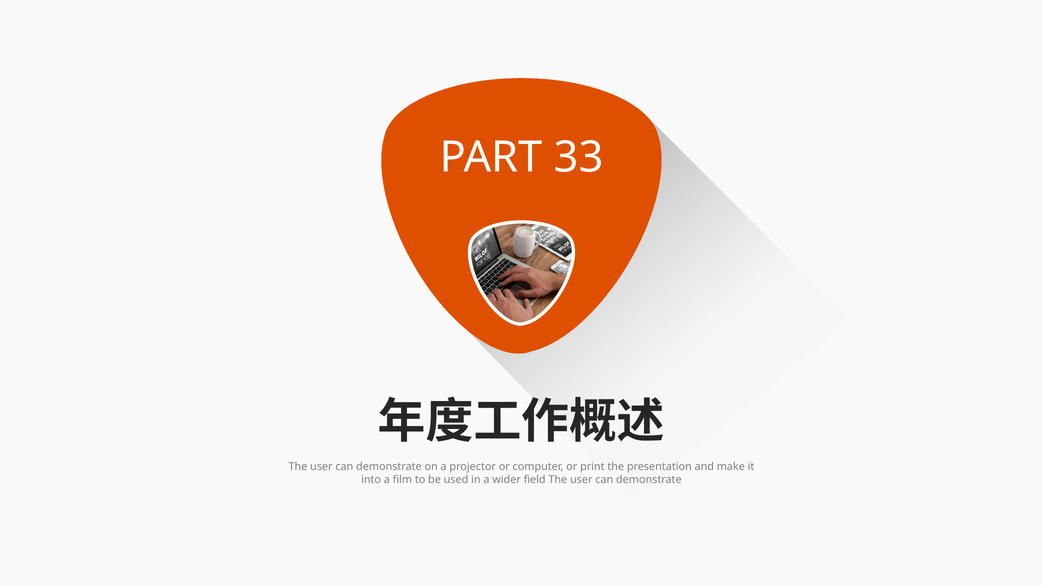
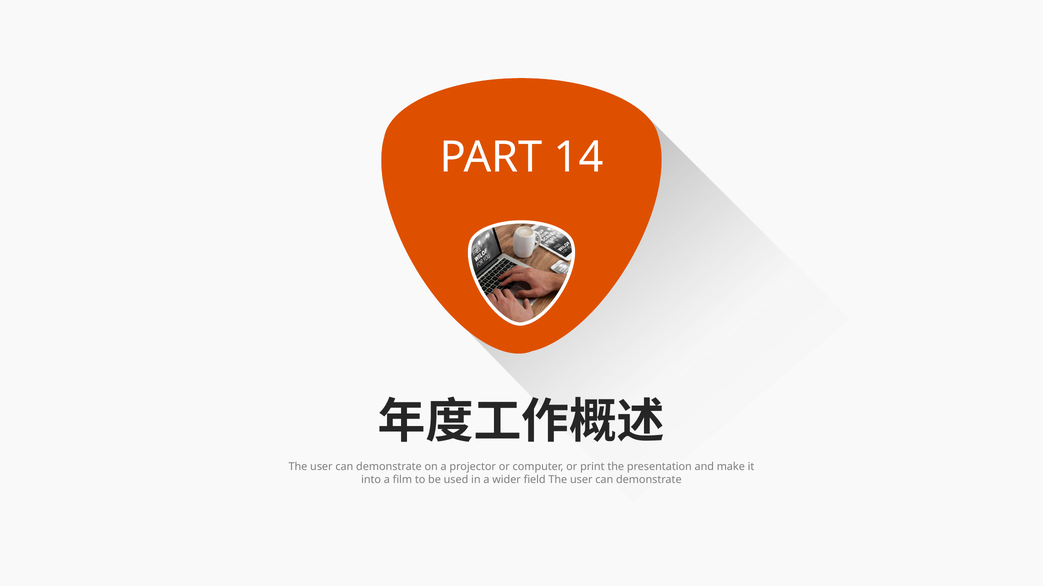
33: 33 -> 14 (579, 158)
